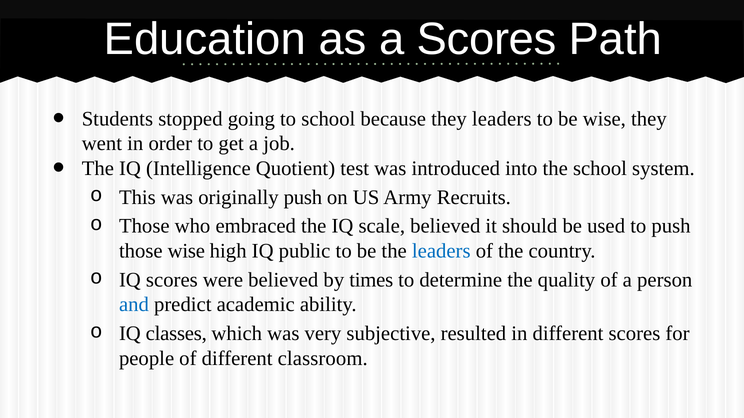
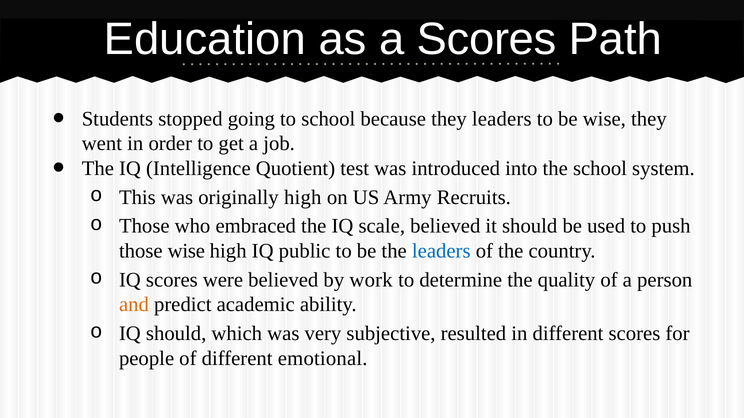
originally push: push -> high (303, 198)
times: times -> work (371, 280)
and colour: blue -> orange (134, 305)
IQ classes: classes -> should (176, 334)
classroom: classroom -> emotional (323, 359)
